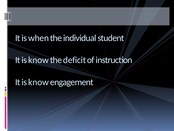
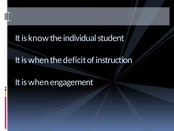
when: when -> know (38, 38)
know: know -> when (39, 60)
know: know -> when (39, 82)
